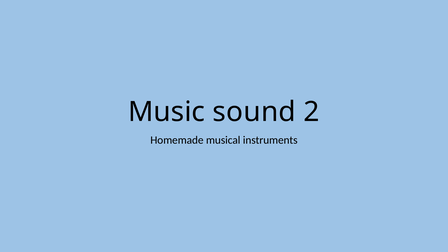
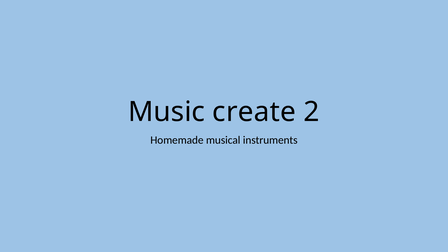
sound: sound -> create (254, 112)
